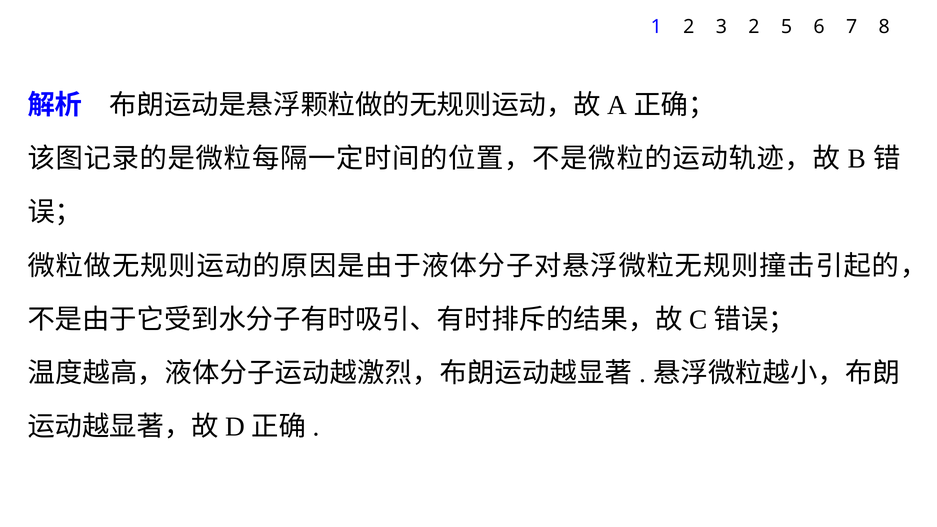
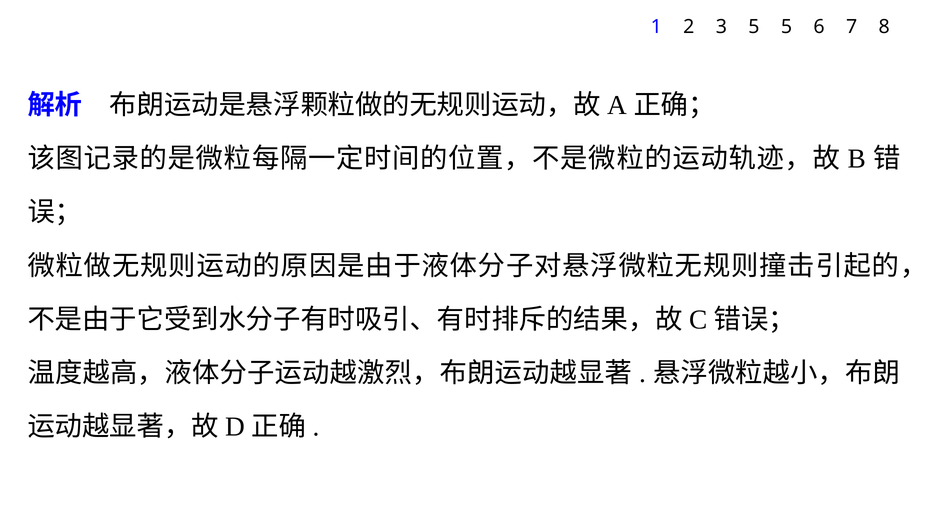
3 2: 2 -> 5 (754, 27)
